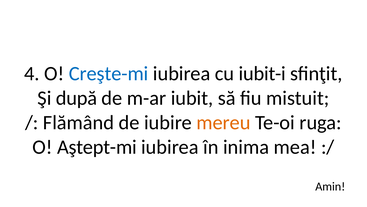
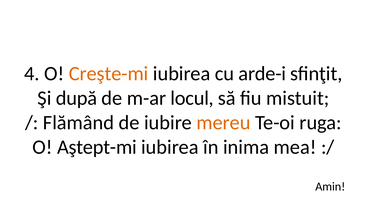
Creşte-mi colour: blue -> orange (109, 73)
iubit-i: iubit-i -> arde-i (262, 73)
iubit: iubit -> locul (192, 98)
